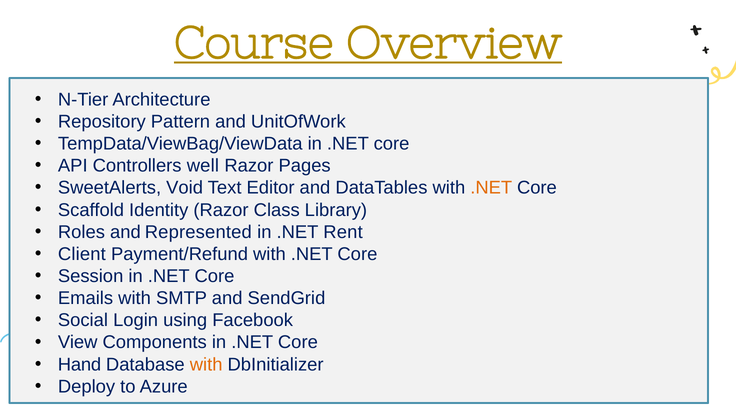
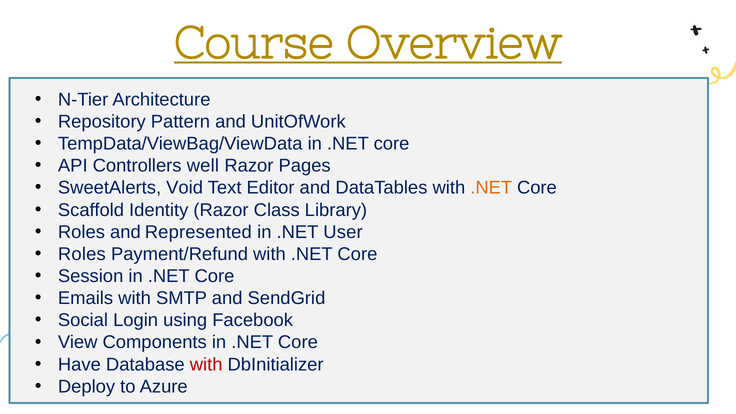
Rent: Rent -> User (343, 232)
Client: Client -> Roles (82, 254)
Hand: Hand -> Have (79, 365)
with colour: orange -> red (206, 365)
